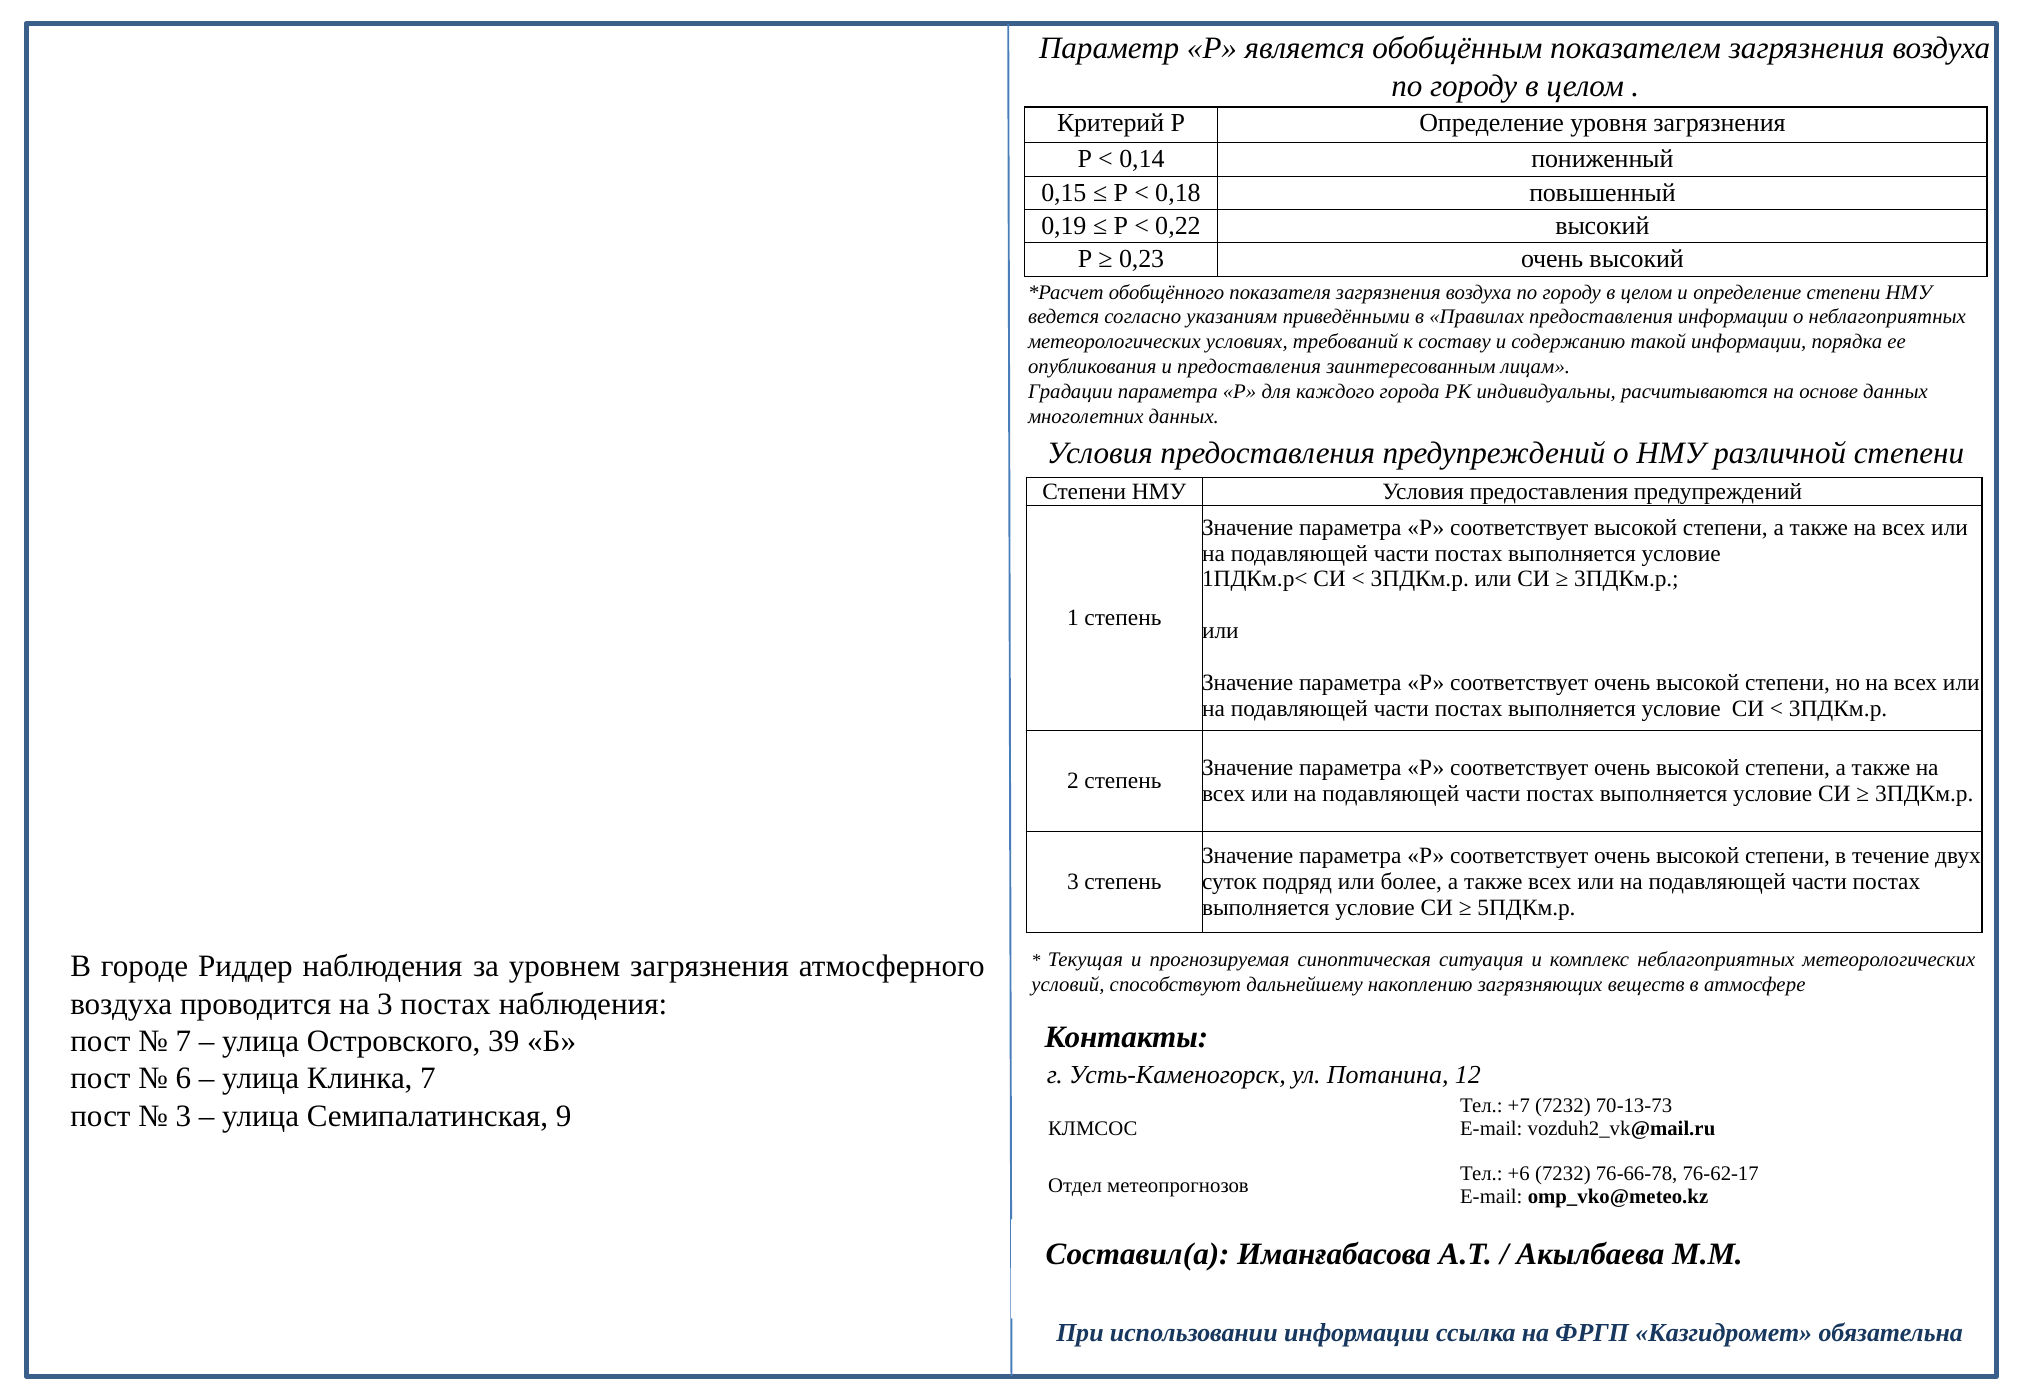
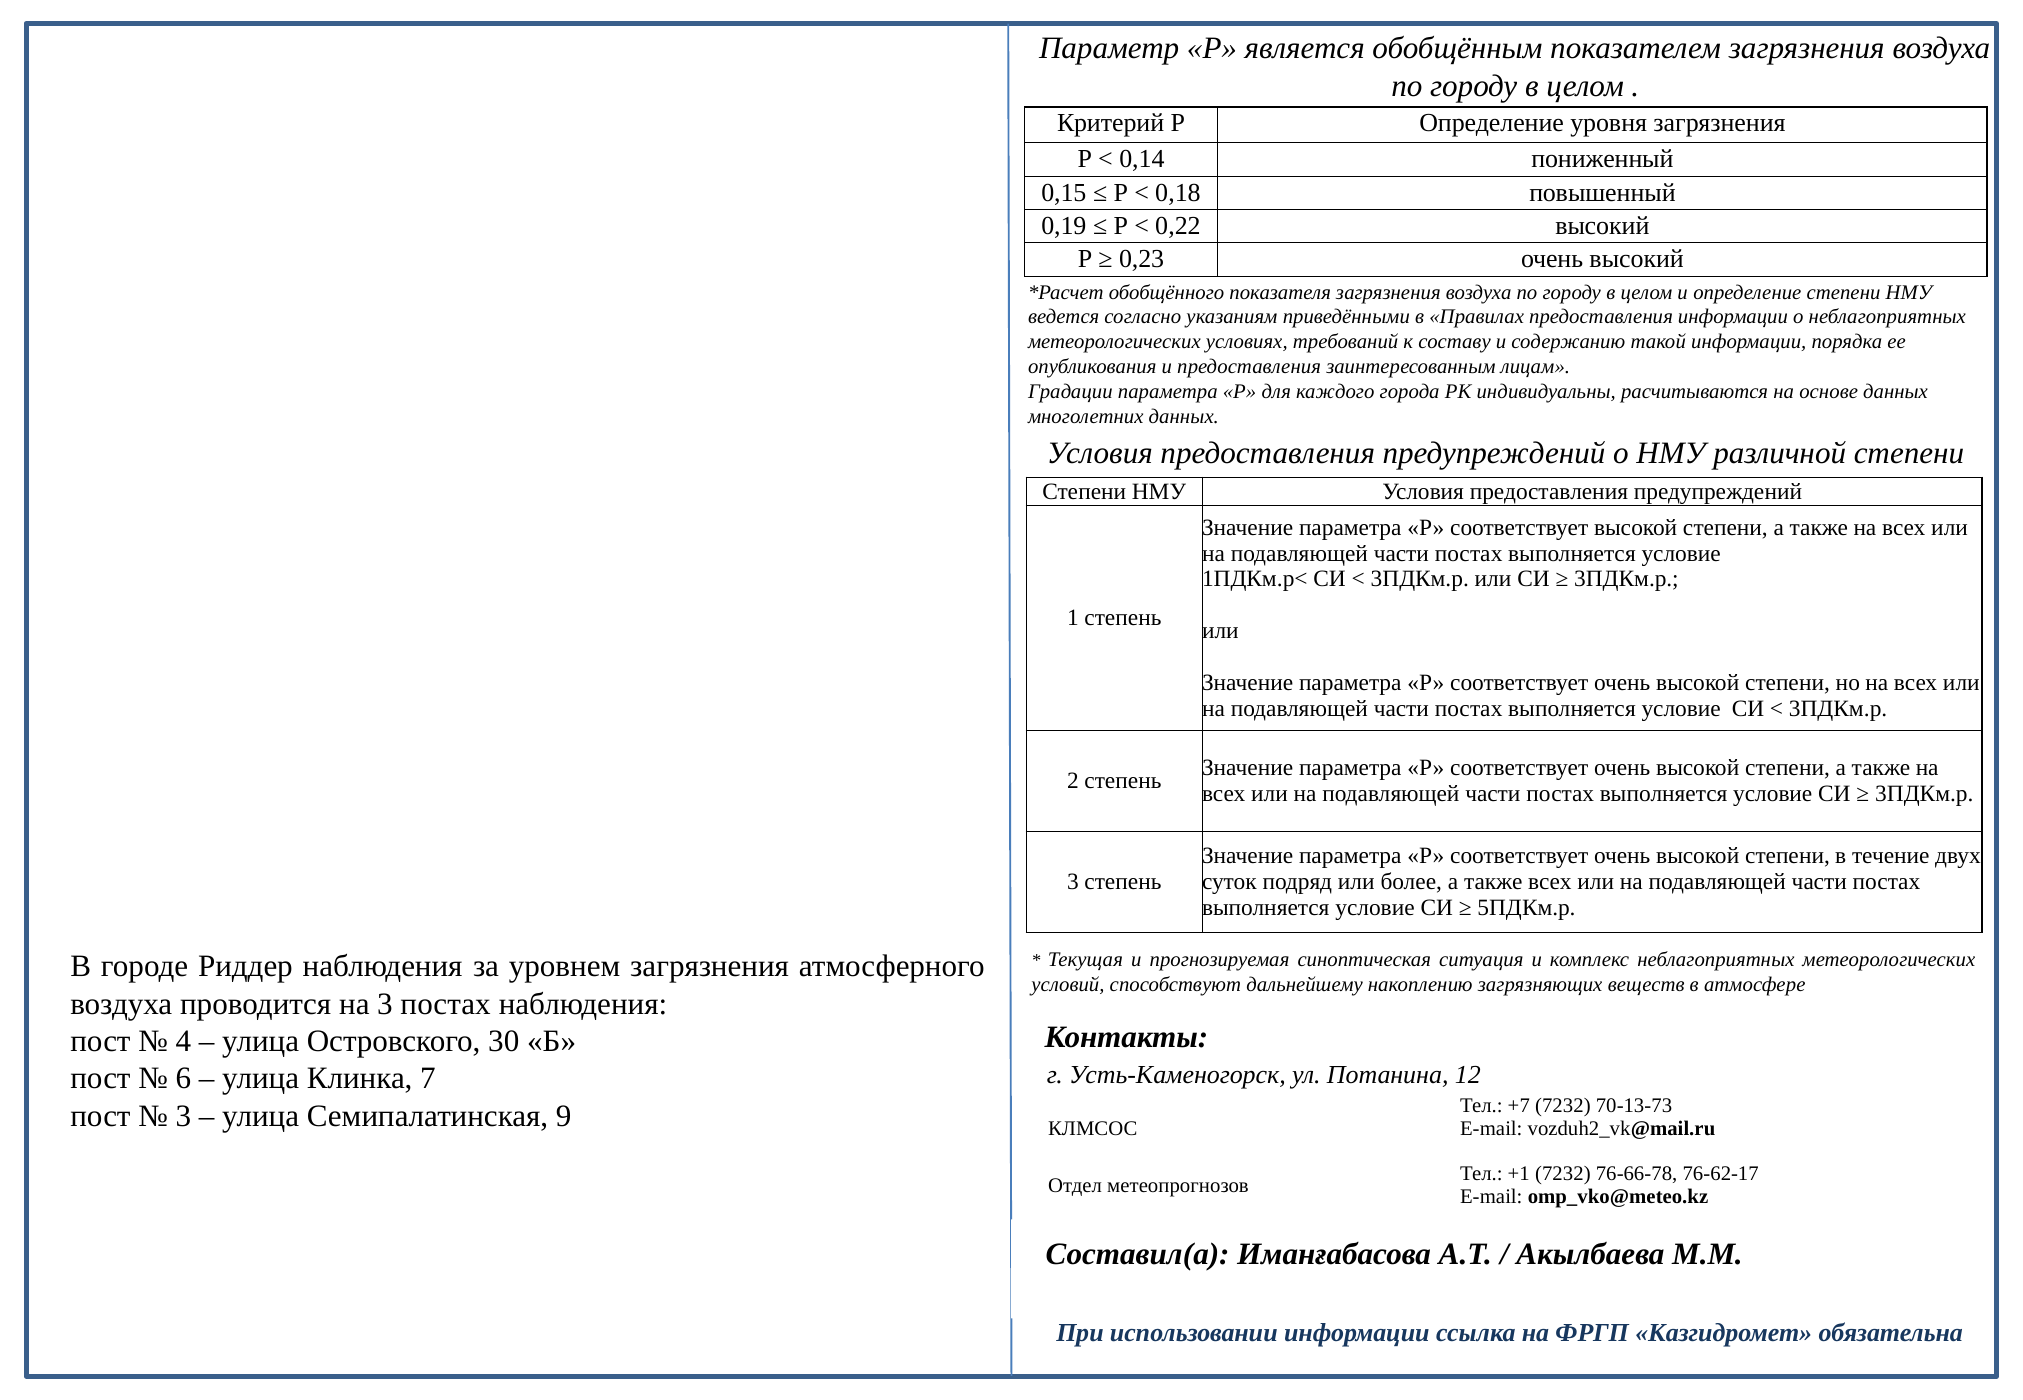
7: 7 -> 4 (183, 1041)
39: 39 -> 30 (504, 1041)
+6: +6 -> +1 (1519, 1174)
